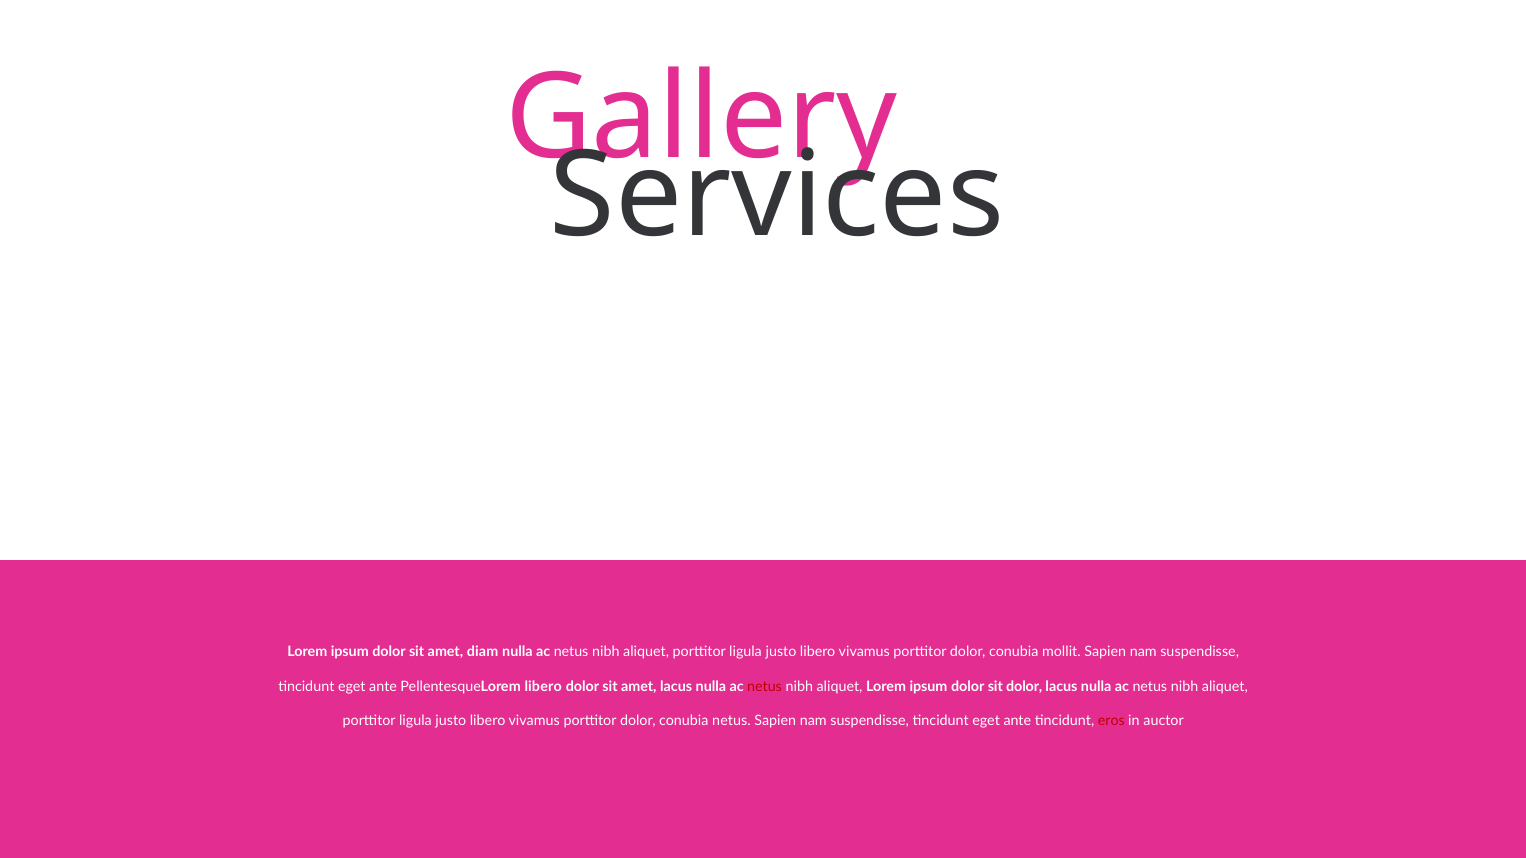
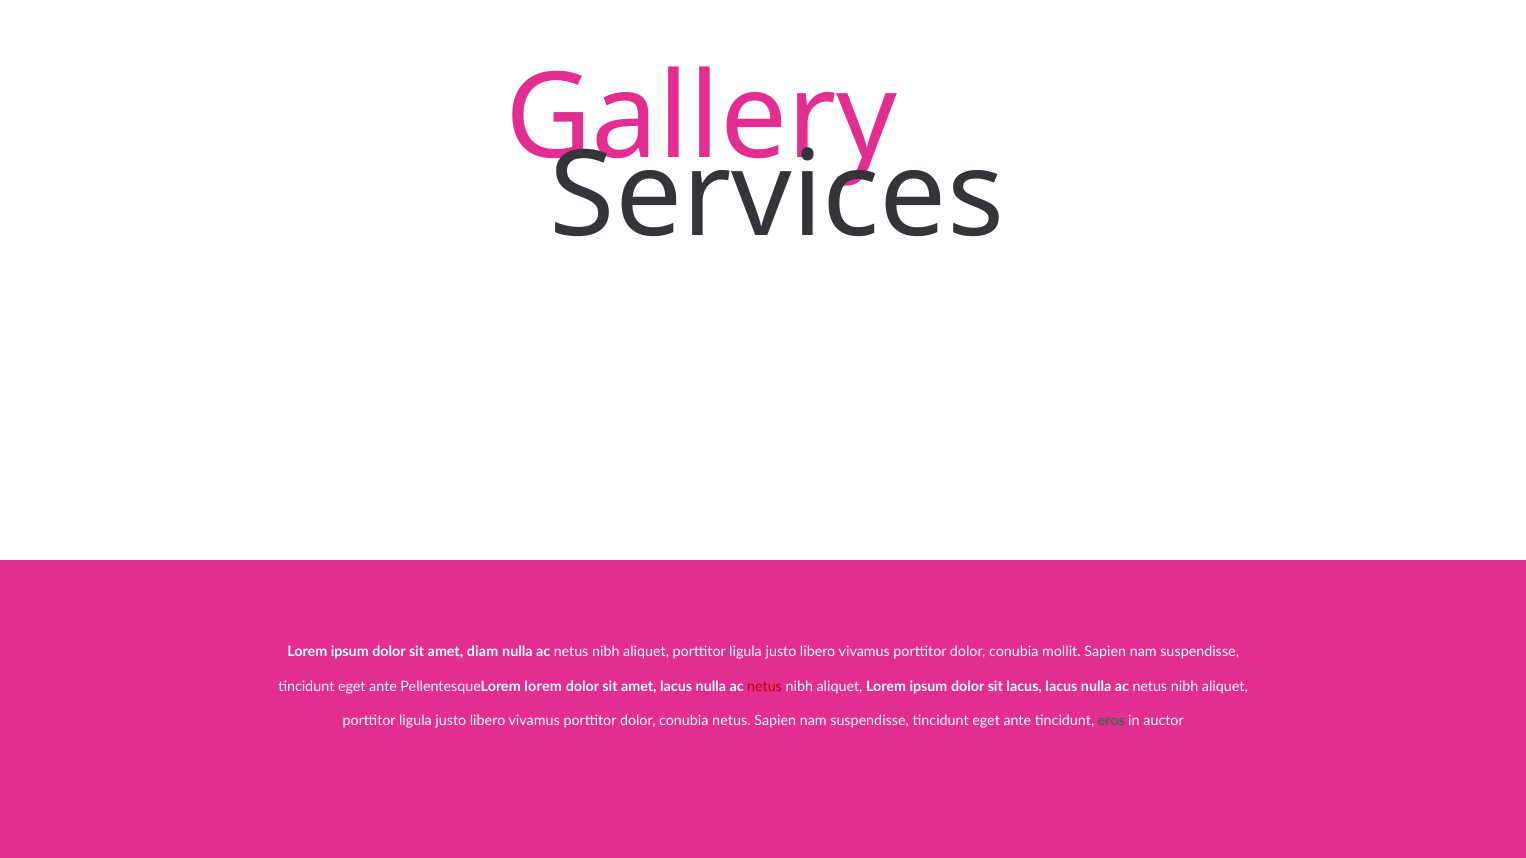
PellentesqueLorem libero: libero -> lorem (543, 687)
sit dolor: dolor -> lacus (1024, 687)
eros colour: red -> green (1111, 721)
